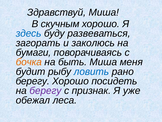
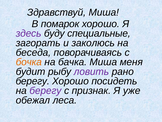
скучным: скучным -> помарок (60, 24)
здесь colour: blue -> purple (29, 33)
развеваться: развеваться -> специальные (99, 33)
бумаги: бумаги -> беседа (33, 52)
быть: быть -> бачка (73, 62)
ловить colour: blue -> purple (91, 71)
